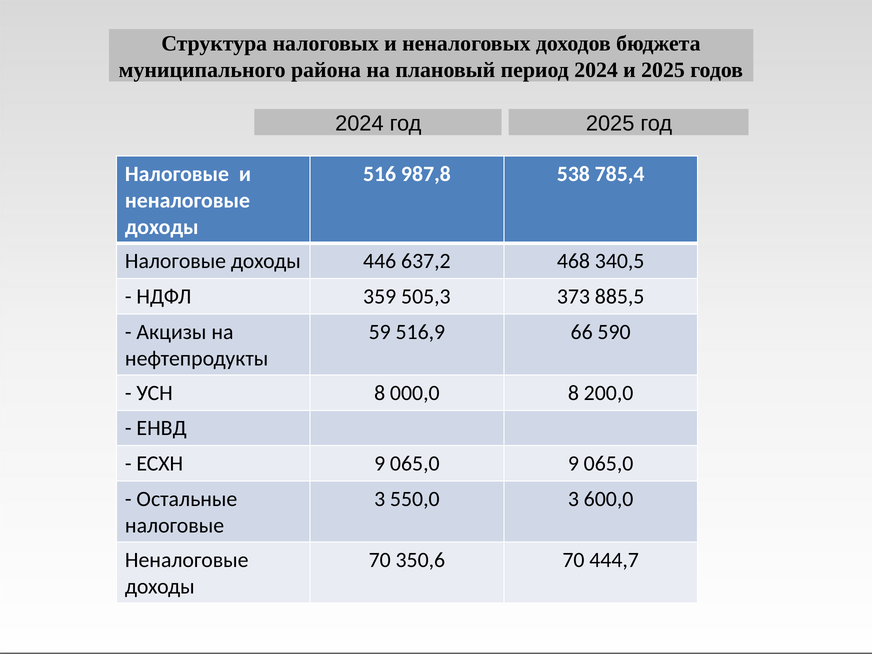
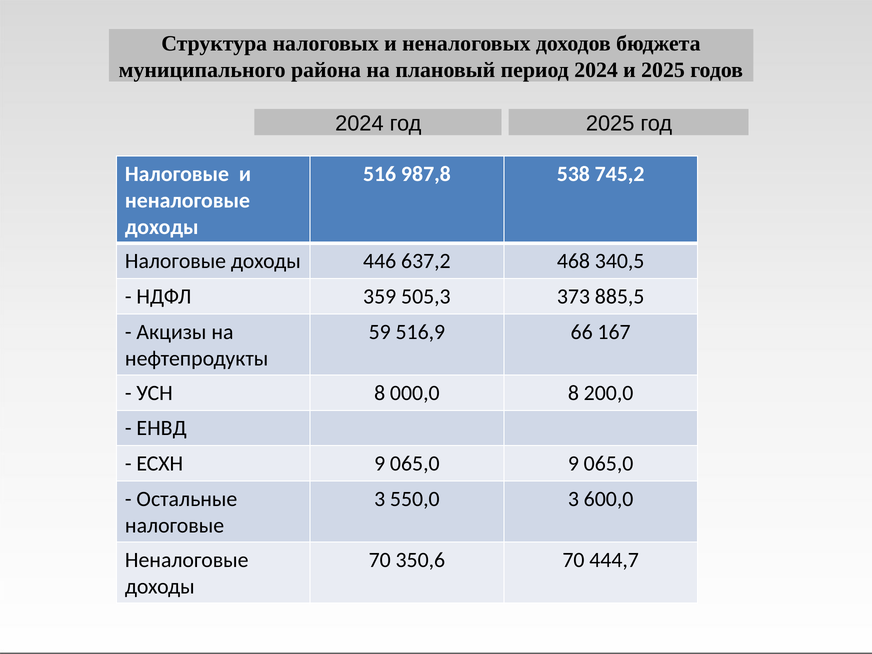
785,4: 785,4 -> 745,2 (620, 174)
590: 590 -> 167 (614, 332)
